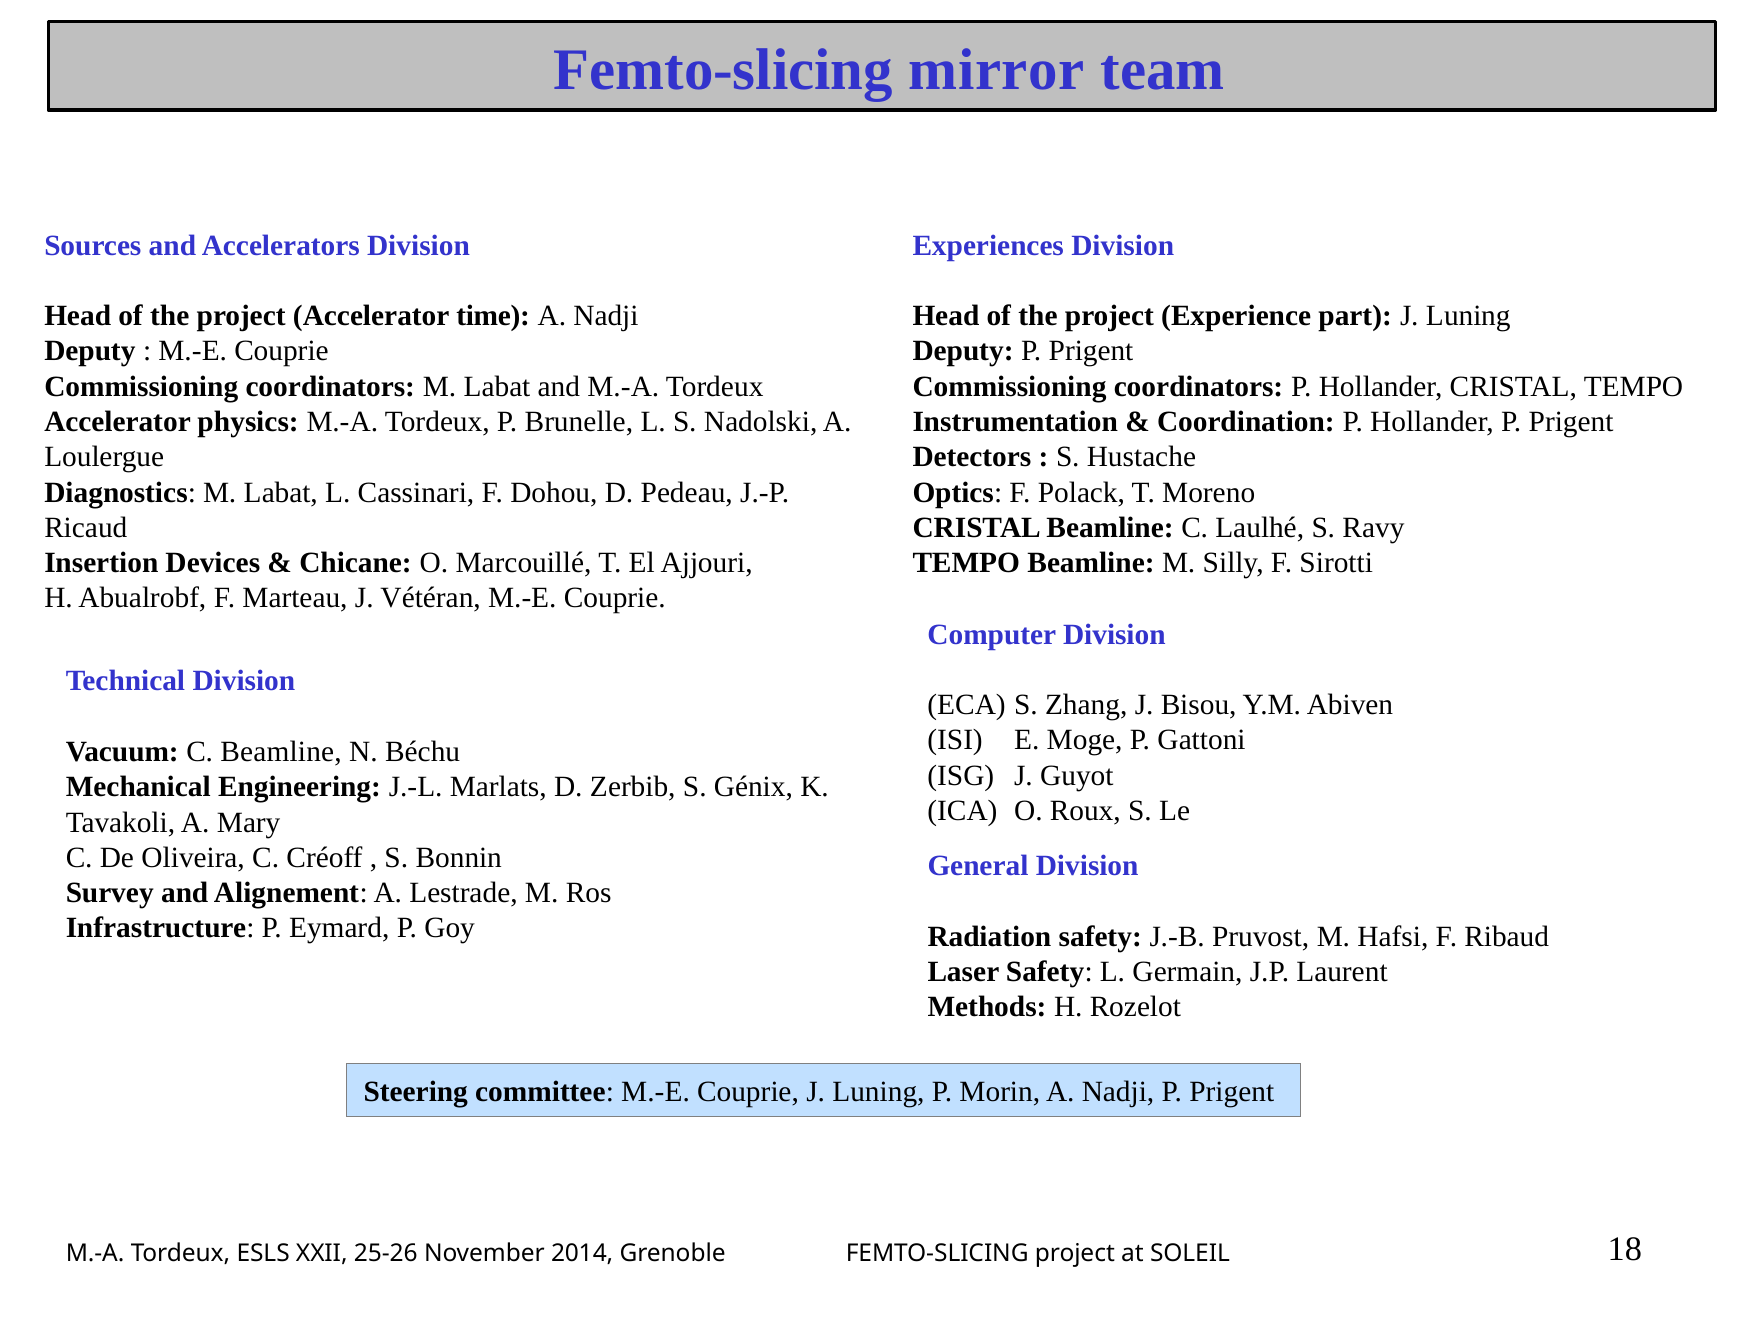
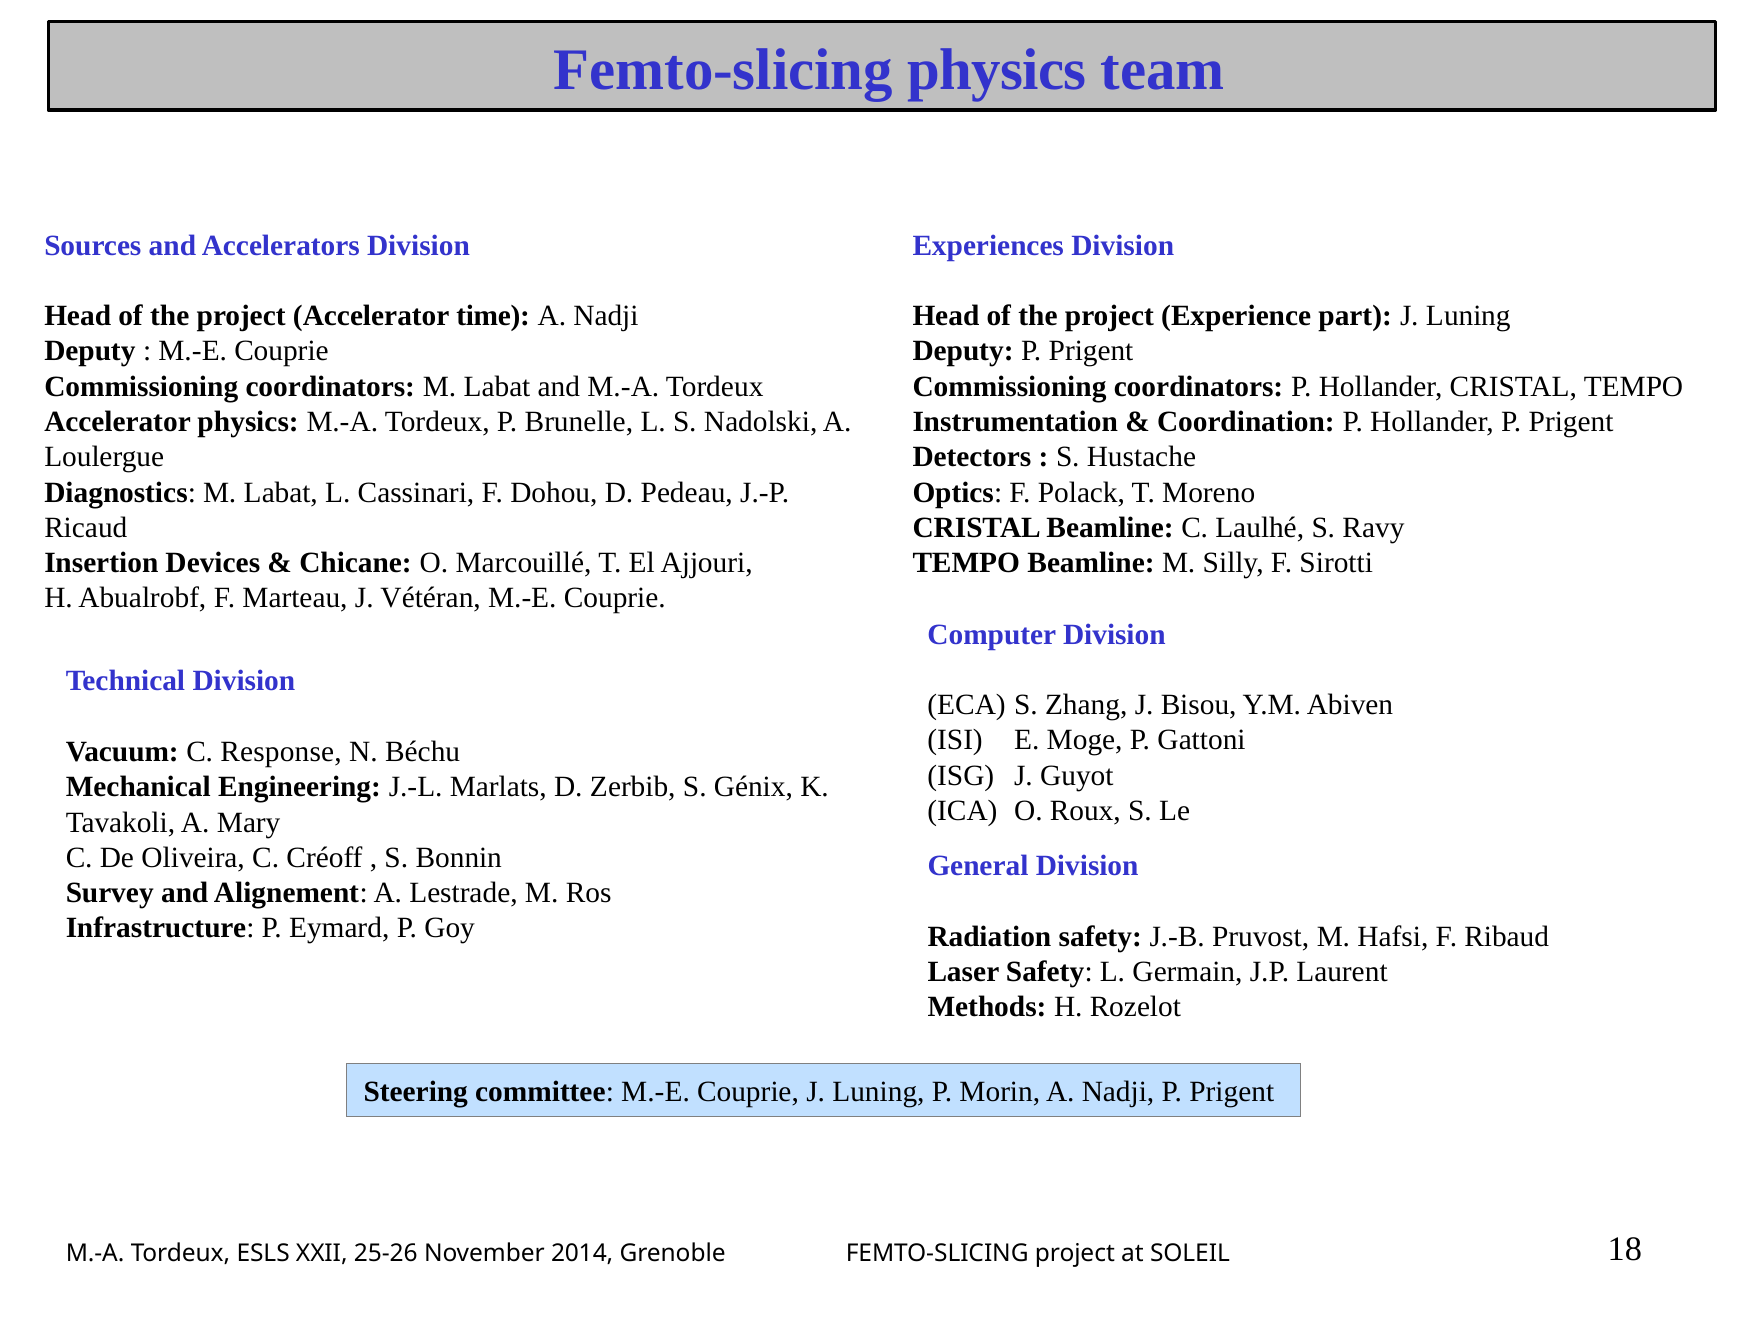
Femto-slicing mirror: mirror -> physics (997, 70)
C Beamline: Beamline -> Response (281, 752)
